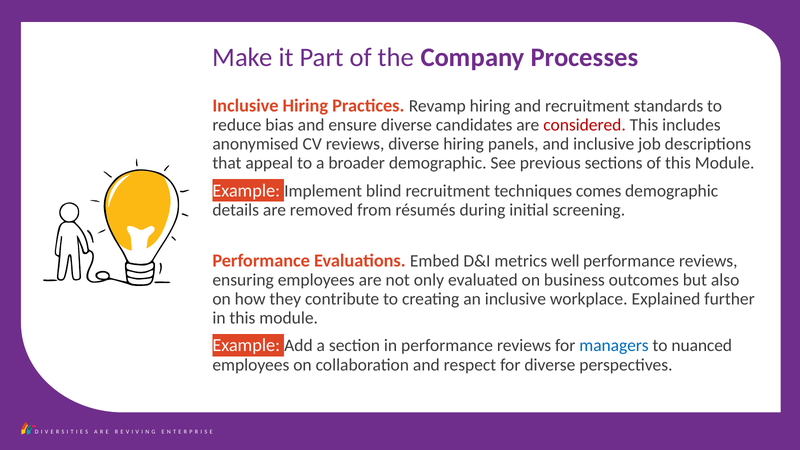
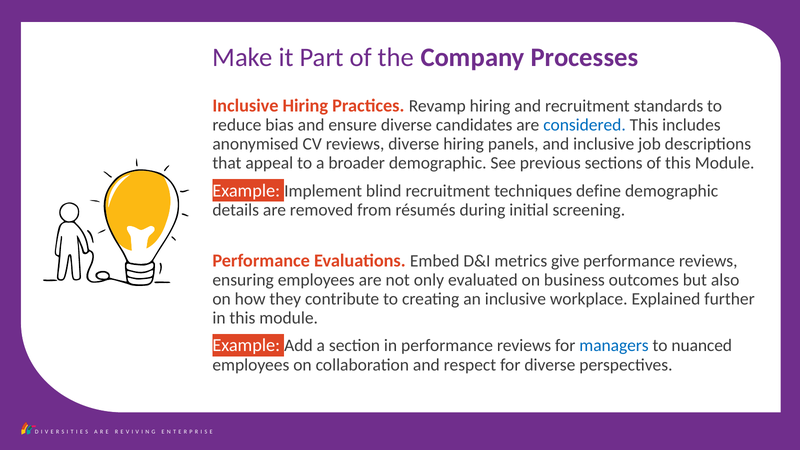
considered colour: red -> blue (585, 125)
comes: comes -> define (599, 191)
well: well -> give (565, 261)
